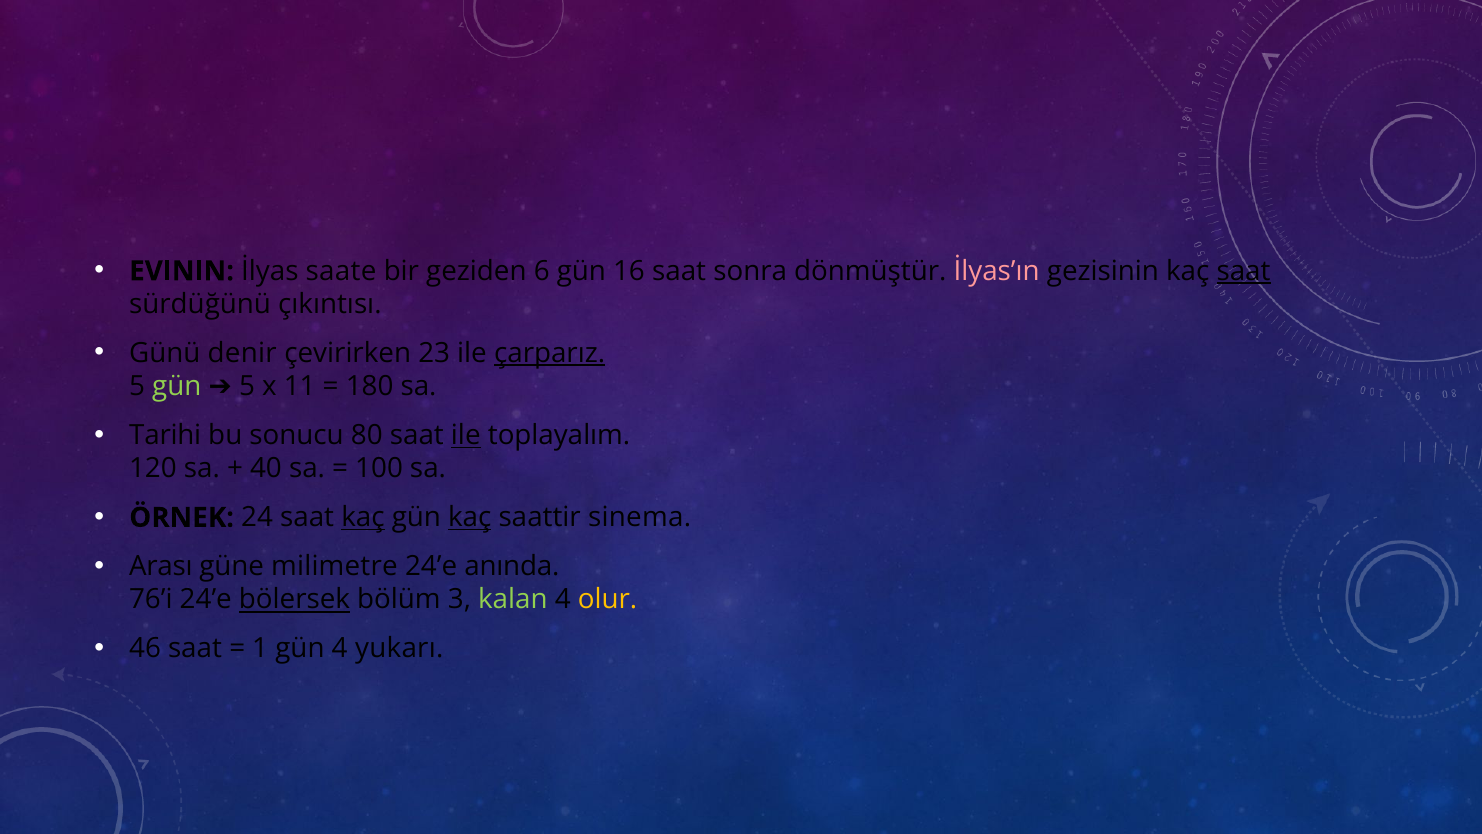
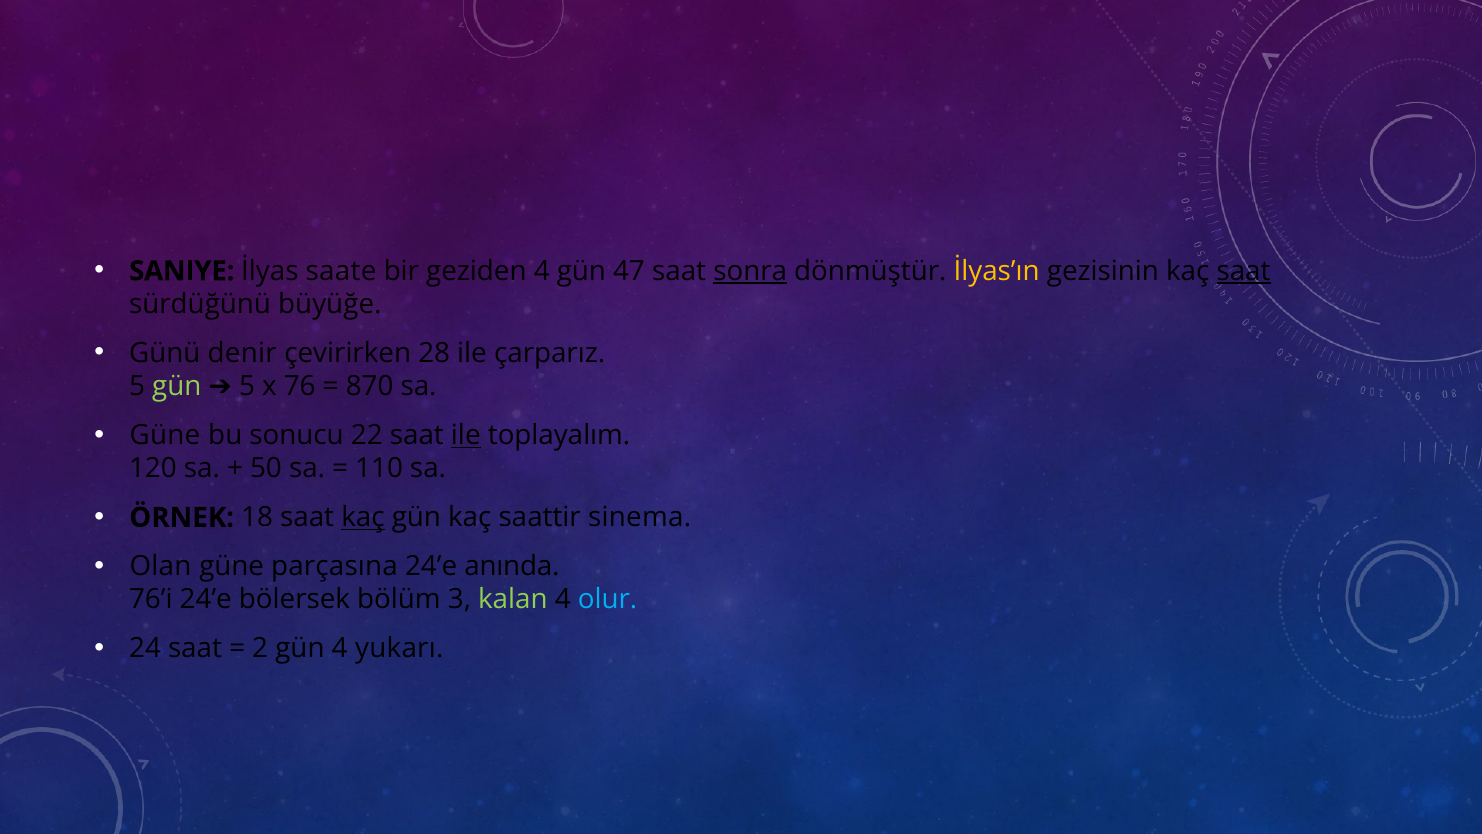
EVININ: EVININ -> SANIYE (182, 271)
geziden 6: 6 -> 4 (542, 271)
16: 16 -> 47 (629, 271)
sonra underline: none -> present (750, 271)
İlyas’ın colour: pink -> yellow (997, 271)
çıkıntısı: çıkıntısı -> büyüğe (330, 304)
23: 23 -> 28 (434, 353)
çarparız underline: present -> none (550, 353)
11: 11 -> 76 (300, 386)
180: 180 -> 870 (370, 386)
Tarihi: Tarihi -> Güne (165, 435)
80: 80 -> 22 (367, 435)
40: 40 -> 50 (266, 469)
100: 100 -> 110 (379, 469)
24: 24 -> 18 (257, 517)
kaç underline: present -> none (470, 517)
Arası: Arası -> Olan (161, 566)
milimetre: milimetre -> parçasına (334, 566)
bölersek underline: present -> none (294, 600)
olur colour: yellow -> light blue (608, 600)
46: 46 -> 24 (145, 648)
1: 1 -> 2 (260, 648)
